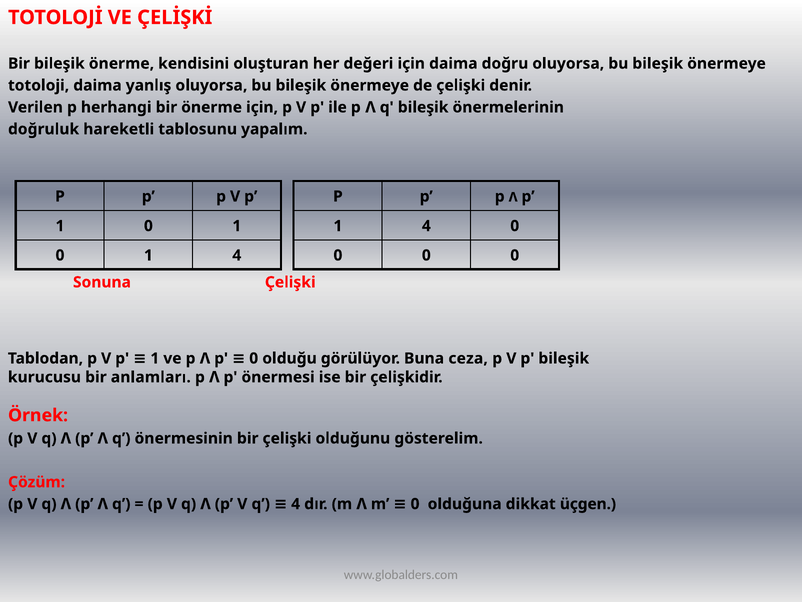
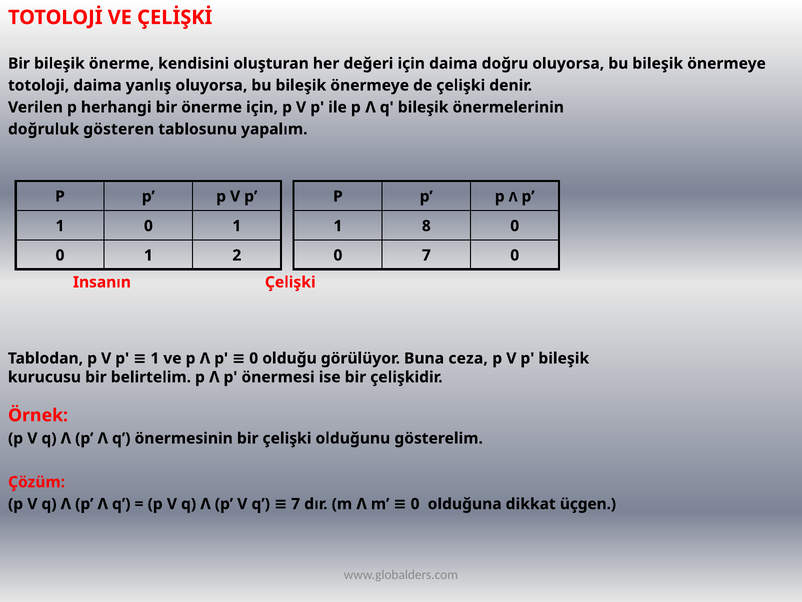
hareketli: hareketli -> gösteren (119, 129)
4: 4 -> 8 (426, 226)
0 1 4: 4 -> 2 (237, 255)
0: 0 -> 7 (426, 255)
Sonuna: Sonuna -> Insanın (102, 282)
anlamları: anlamları -> belirtelim (151, 377)
q 4: 4 -> 7 (296, 504)
